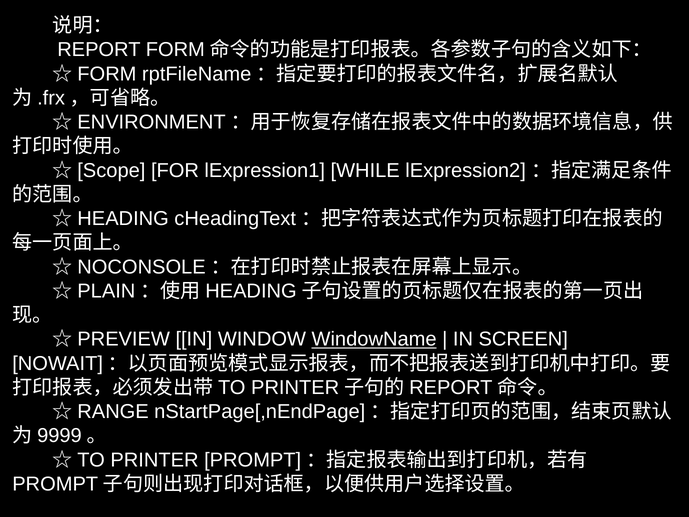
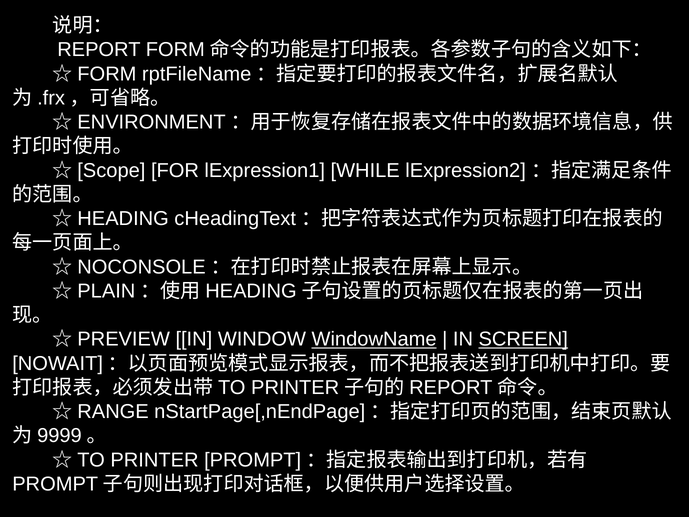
SCREEN underline: none -> present (523, 339)
